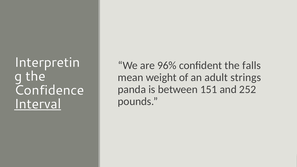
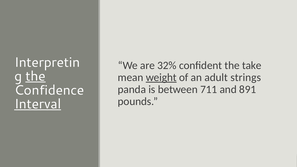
96%: 96% -> 32% (167, 65)
falls: falls -> take (252, 65)
the underline: none -> present (36, 76)
weight underline: none -> present (161, 77)
151: 151 -> 711 (209, 89)
252: 252 -> 891 (248, 89)
